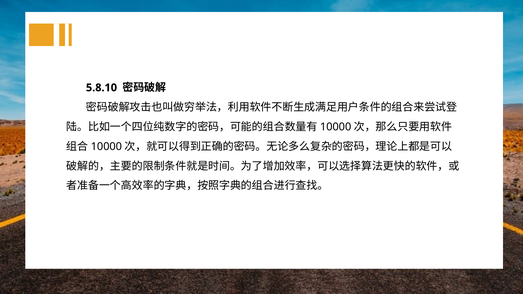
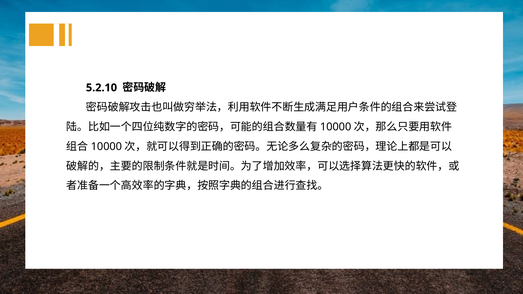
5.8.10: 5.8.10 -> 5.2.10 (101, 88)
